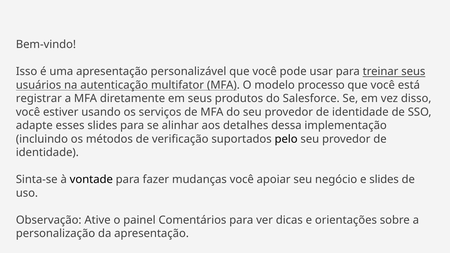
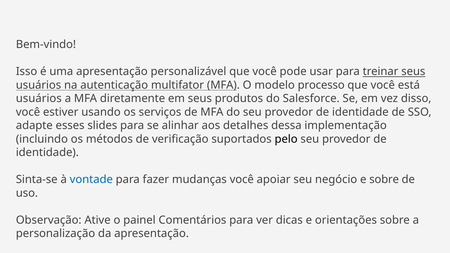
registrar: registrar -> usuários (39, 99)
vontade colour: black -> blue (91, 180)
e slides: slides -> sobre (384, 180)
